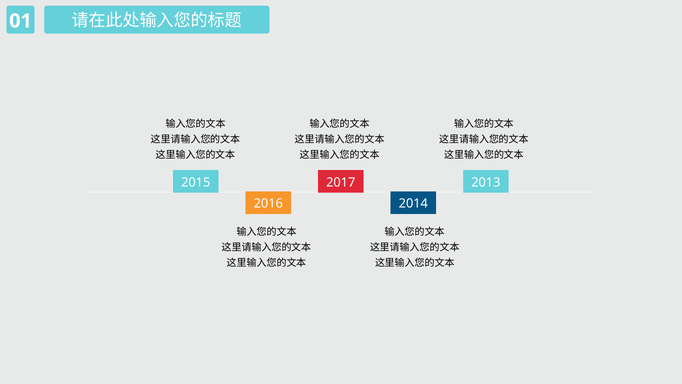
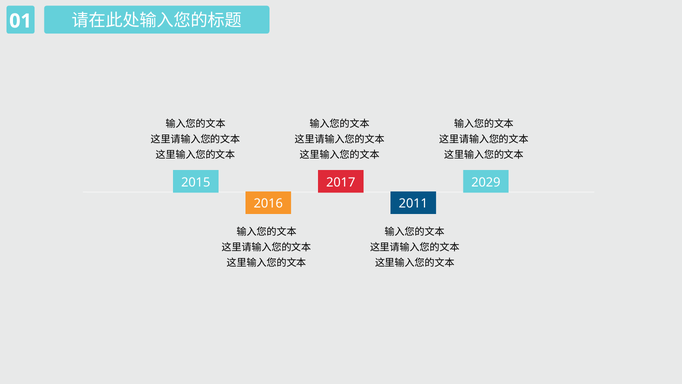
2013: 2013 -> 2029 (486, 182)
2014: 2014 -> 2011 (413, 203)
